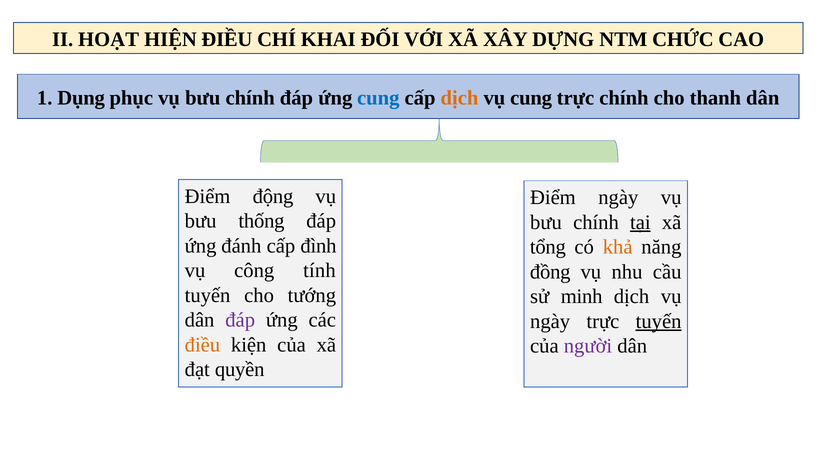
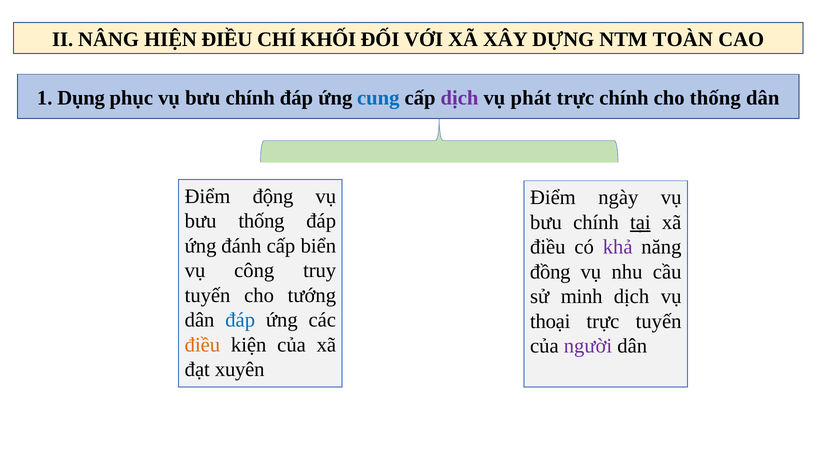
HOẠT: HOẠT -> NÂNG (109, 39)
KHAI: KHAI -> KHỐI (328, 39)
CHỨC: CHỨC -> TOÀN (683, 39)
dịch colour: orange -> purple (459, 98)
vụ cung: cung -> phát (531, 98)
cho thanh: thanh -> thống (715, 98)
đình: đình -> biển (318, 246)
tổng: tổng -> điều (548, 247)
khả colour: orange -> purple (618, 247)
tính: tính -> truy (320, 270)
đáp colour: purple -> blue (240, 320)
ngày: ngày -> thoại (550, 321)
tuyến underline: present -> none (659, 321)
quyền: quyền -> xuyên (240, 369)
